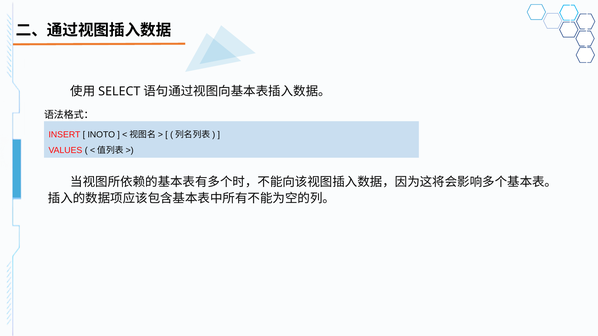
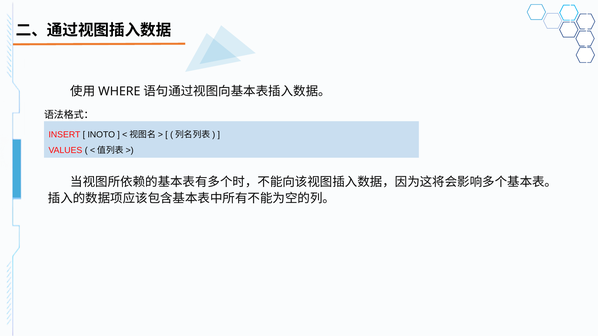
SELECT: SELECT -> WHERE (119, 92)
